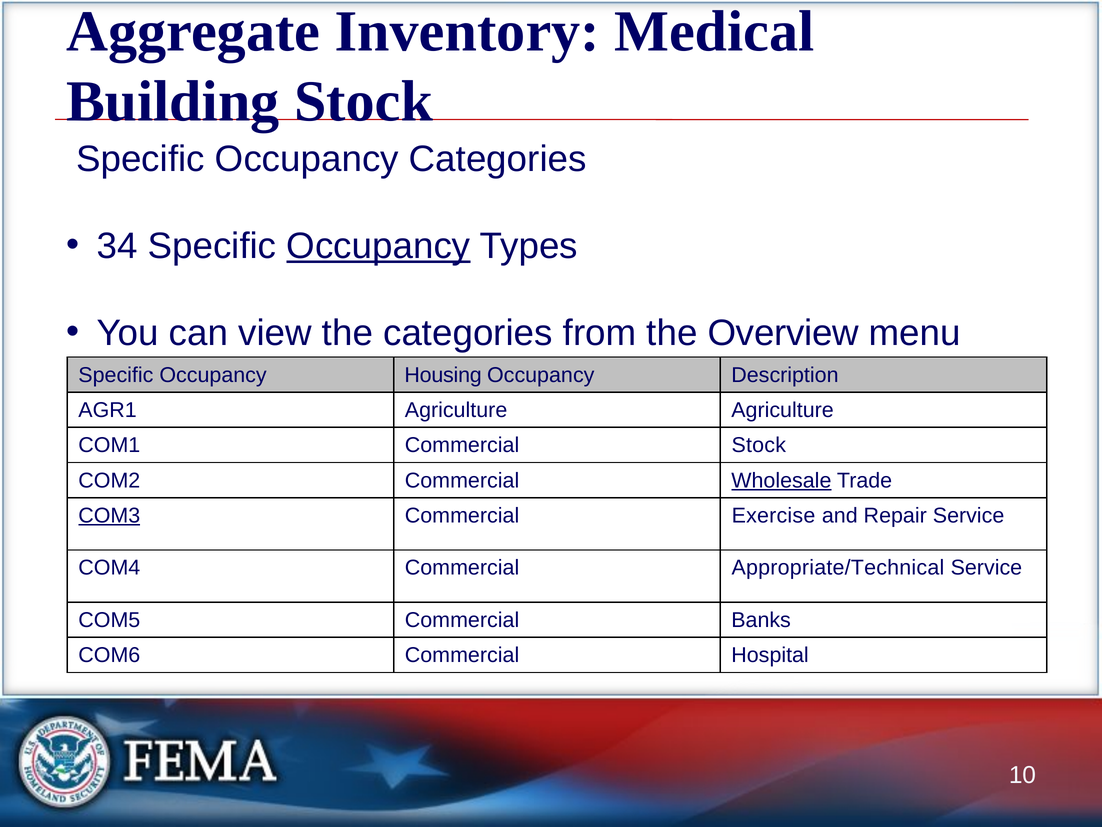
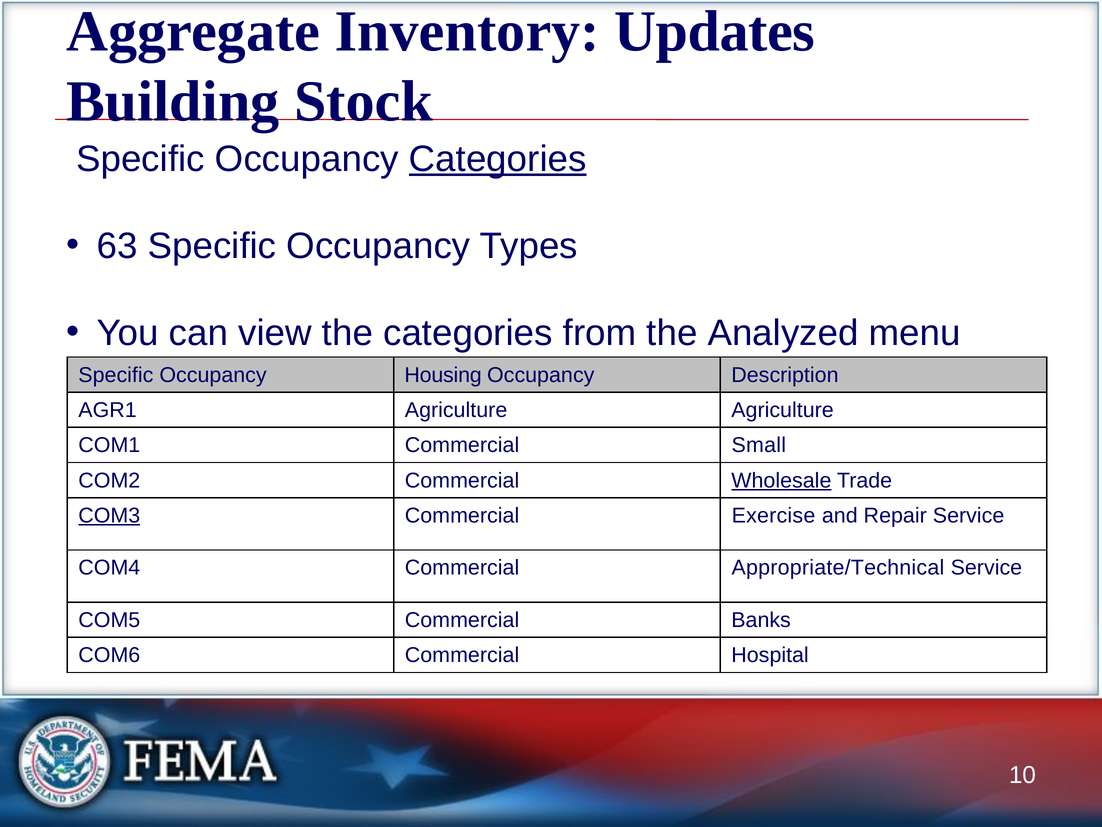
Medical: Medical -> Updates (715, 32)
Categories underline: none -> present (498, 159)
34: 34 -> 63 (117, 246)
Occupancy underline: present -> none (378, 246)
Overview: Overview -> Analyzed (783, 333)
Commercial Stock: Stock -> Small (759, 445)
